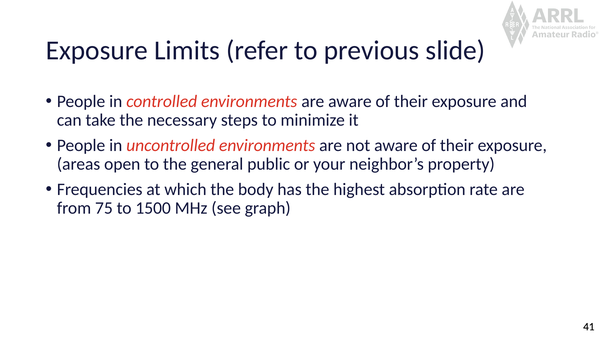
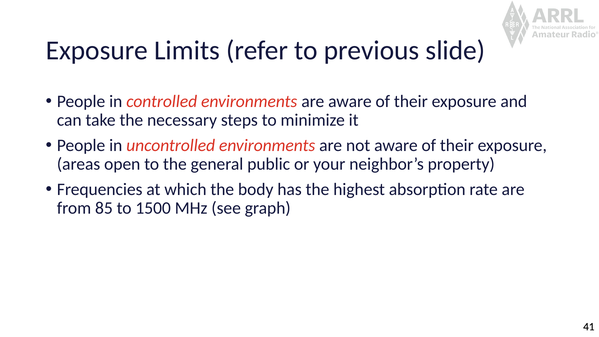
75: 75 -> 85 (104, 208)
